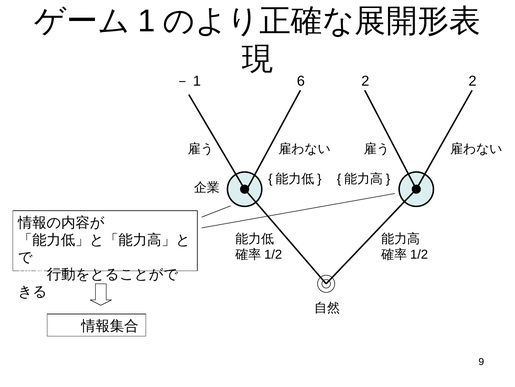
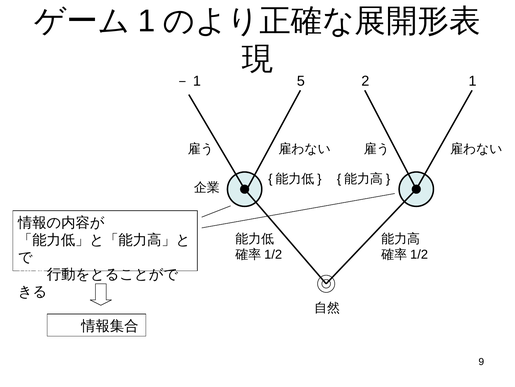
6: 6 -> 5 (301, 81)
2 2: 2 -> 1 (473, 81)
